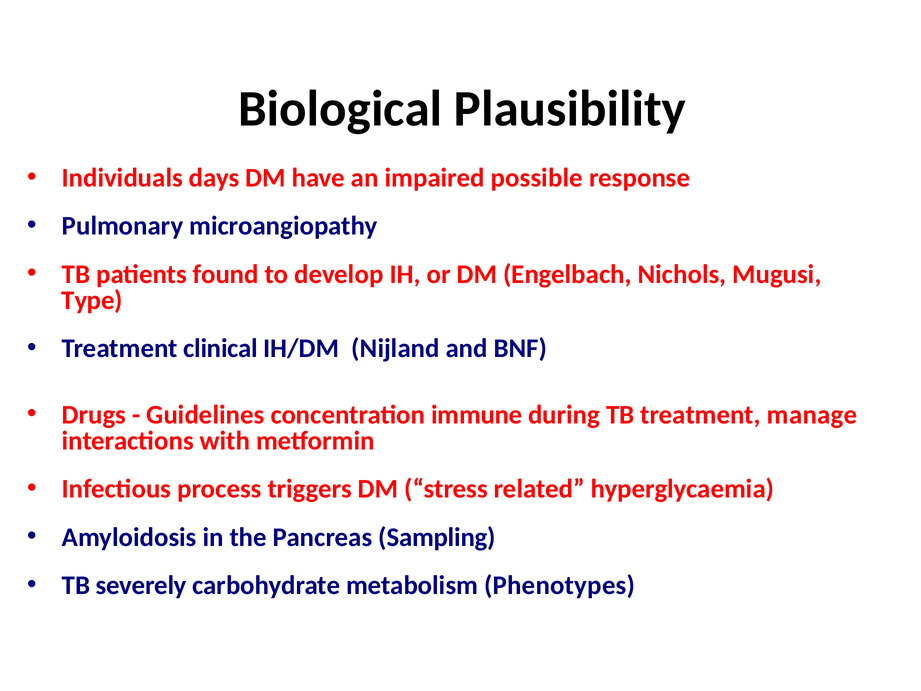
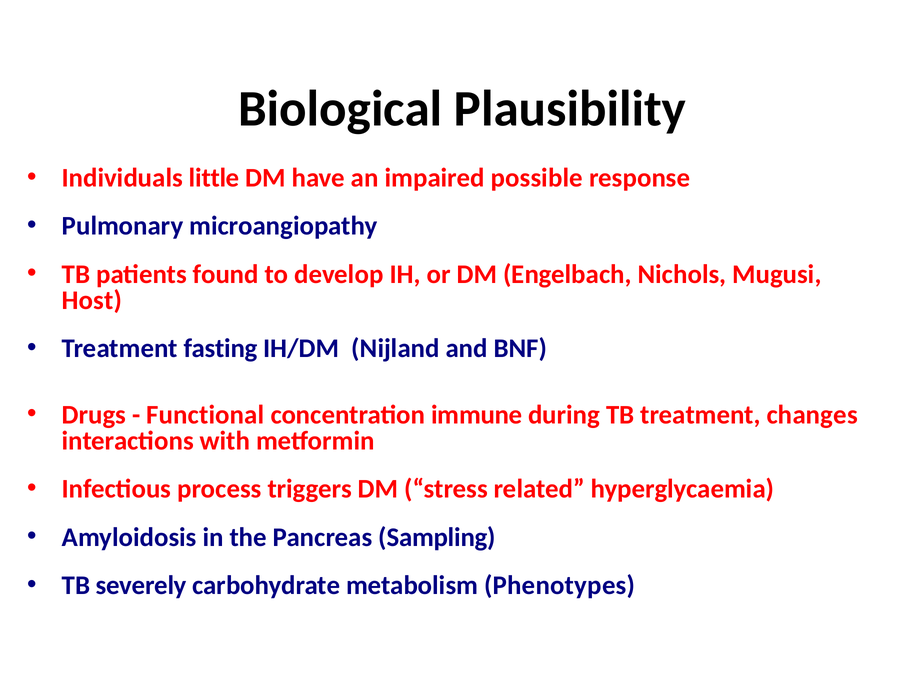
days: days -> little (214, 178)
Type: Type -> Host (92, 300)
clinical: clinical -> fasting (221, 348)
Guidelines: Guidelines -> Functional (205, 415)
manage: manage -> changes (812, 415)
